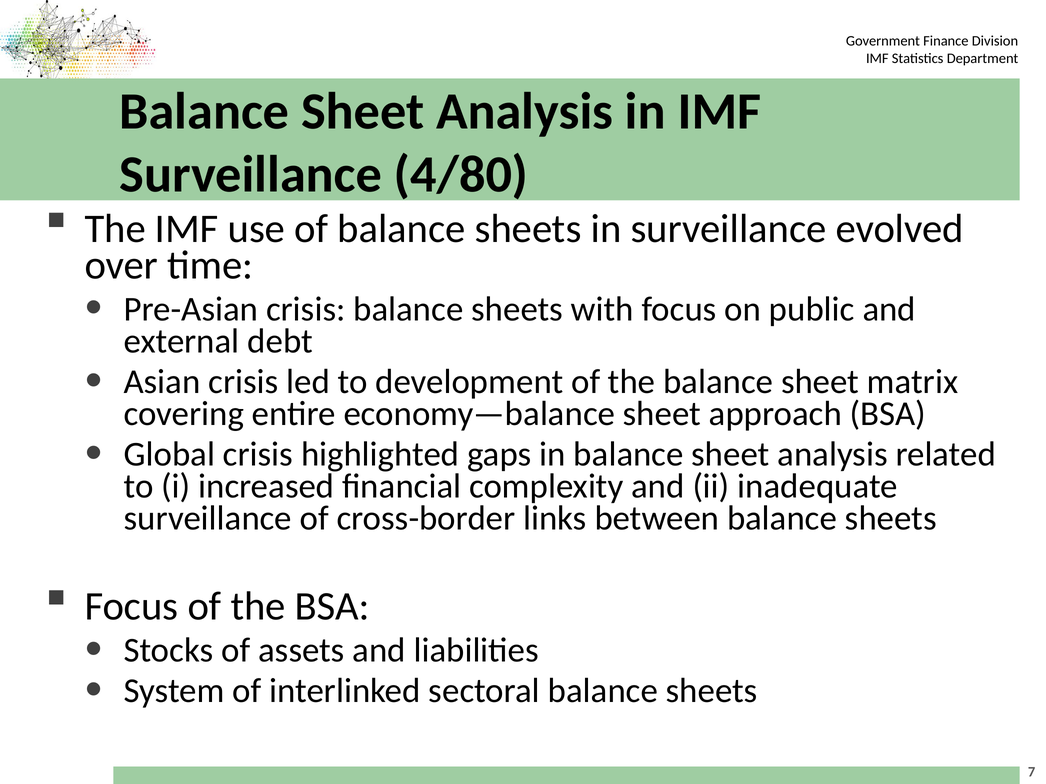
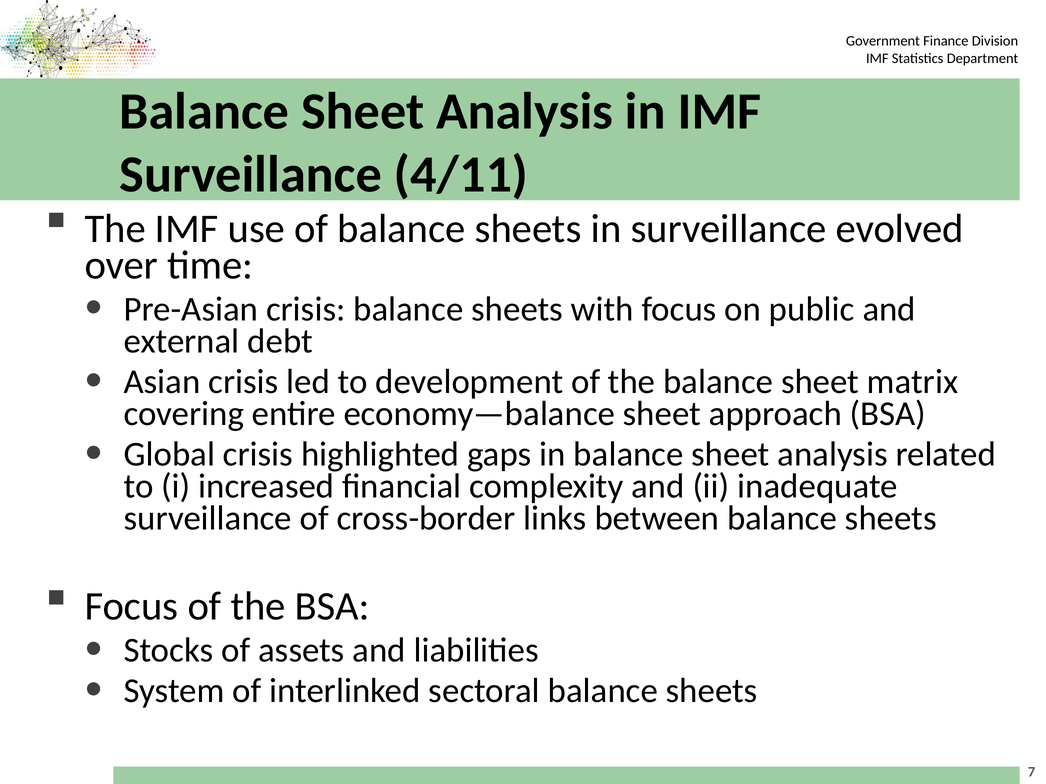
4/80: 4/80 -> 4/11 (461, 174)
